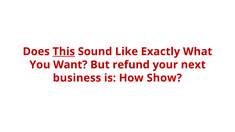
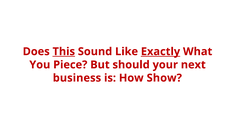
Exactly underline: none -> present (160, 52)
Want: Want -> Piece (70, 65)
refund: refund -> should (131, 65)
